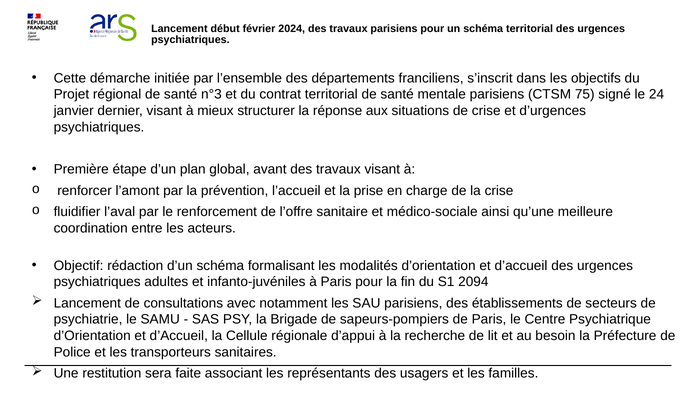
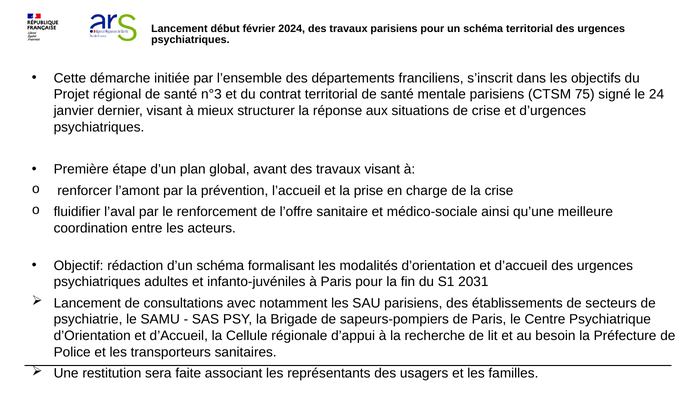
2094: 2094 -> 2031 (473, 282)
